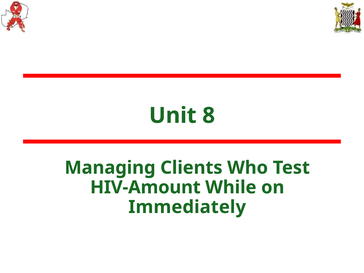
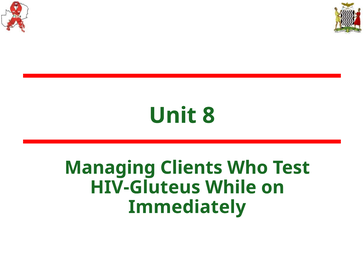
HIV-Amount: HIV-Amount -> HIV-Gluteus (145, 187)
